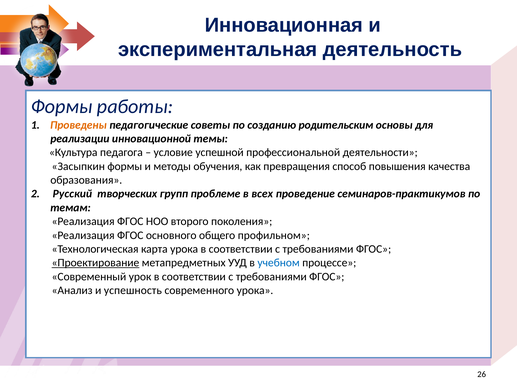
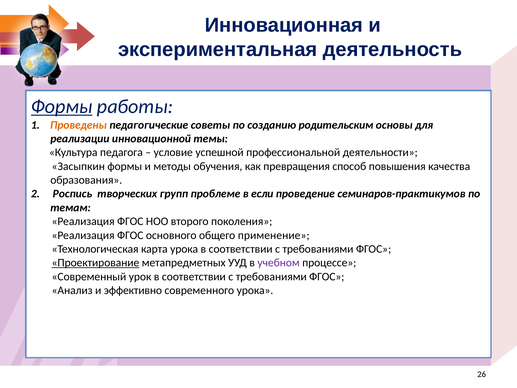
Формы underline: none -> present (62, 106)
Русский: Русский -> Роспись (72, 194)
всех: всех -> если (262, 194)
профильном: профильном -> применение (274, 235)
учебном colour: blue -> purple (279, 263)
успешность: успешность -> эффективно (133, 290)
